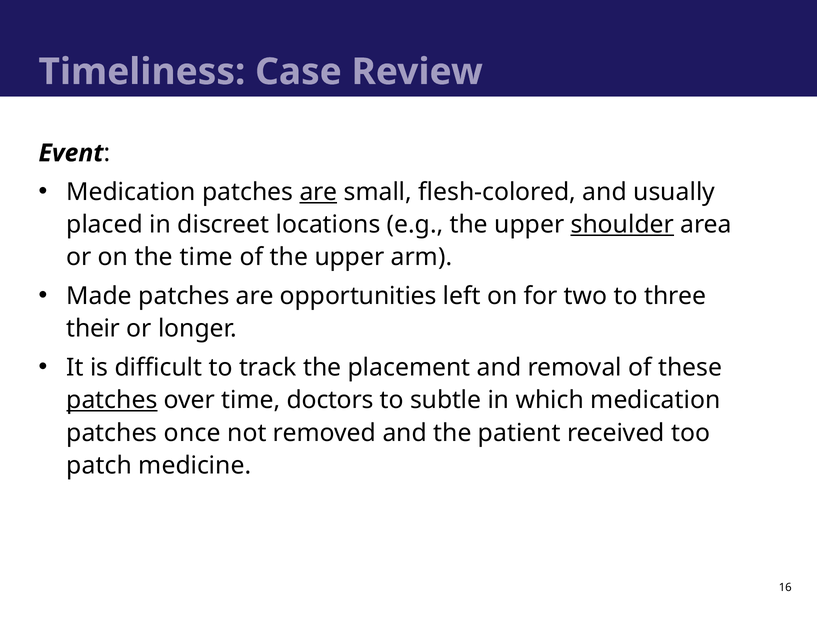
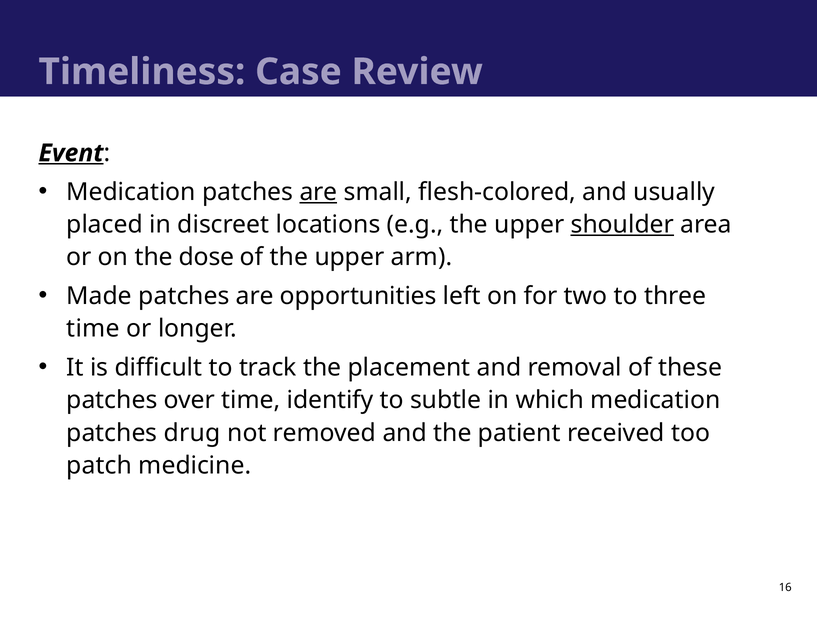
Event underline: none -> present (71, 153)
the time: time -> dose (207, 257)
their: their -> time (93, 329)
patches underline: present -> none (112, 400)
doctors: doctors -> identify (330, 400)
once: once -> drug (192, 433)
